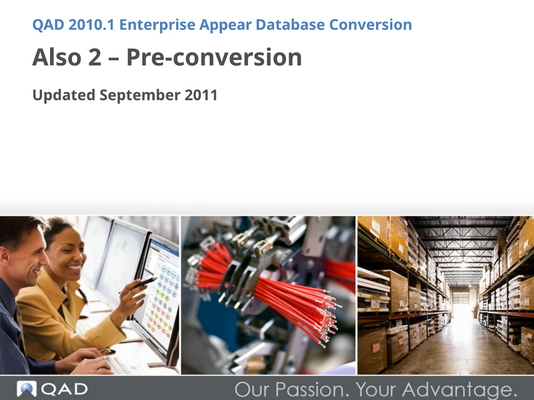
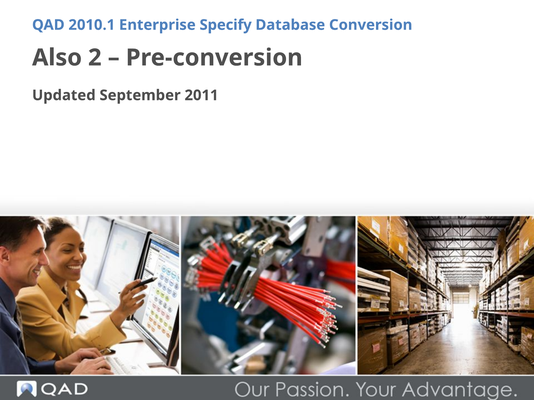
Appear: Appear -> Specify (226, 25)
